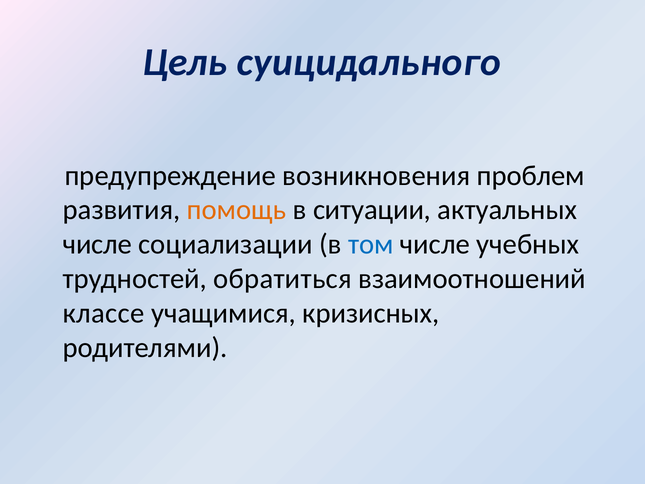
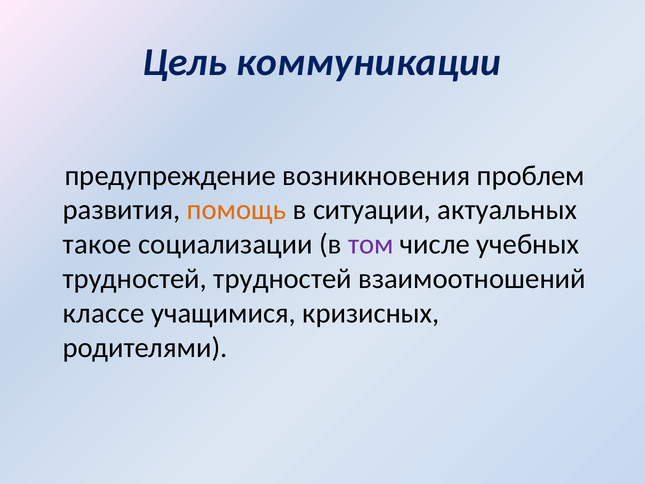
суицидального: суицидального -> коммуникации (369, 62)
числе: числе -> такое (97, 244)
том colour: blue -> purple (371, 244)
трудностей обратиться: обратиться -> трудностей (283, 279)
